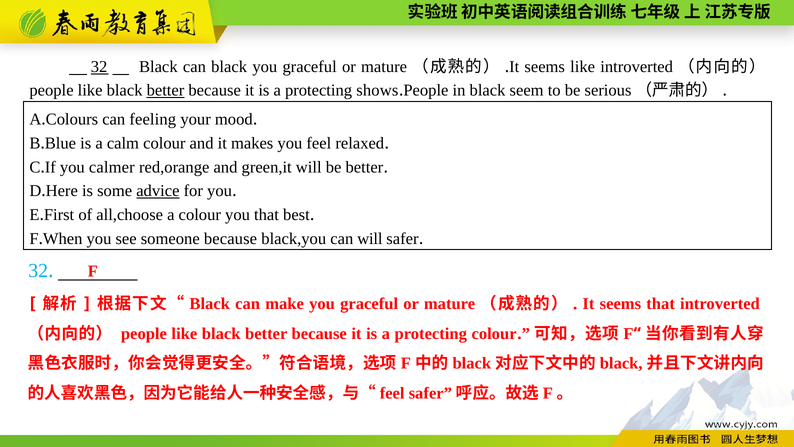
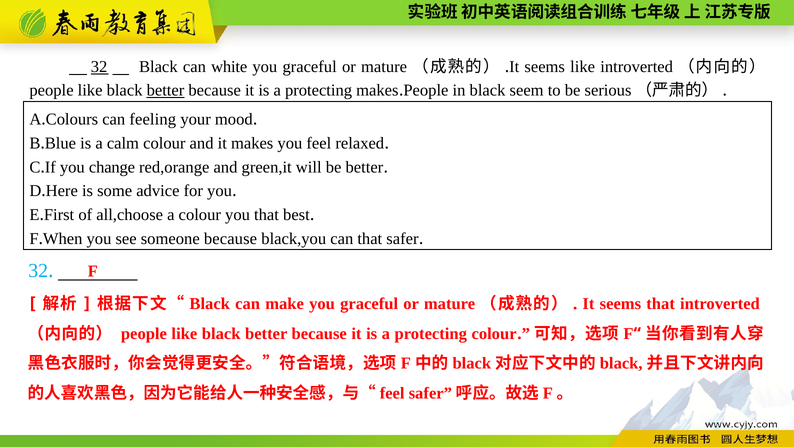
can black: black -> white (229, 67)
protecting shows: shows -> makes (377, 90)
calmer: calmer -> change (112, 167)
advice underline: present -> none (158, 191)
can will: will -> that (370, 239)
